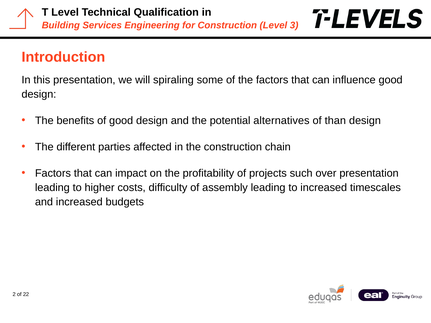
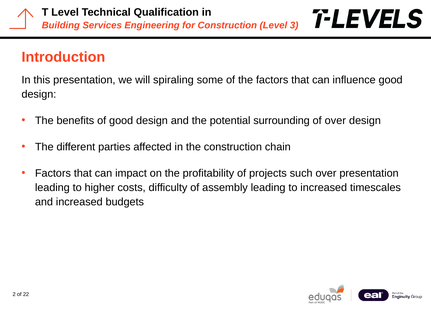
alternatives: alternatives -> surrounding (282, 121)
of than: than -> over (335, 121)
